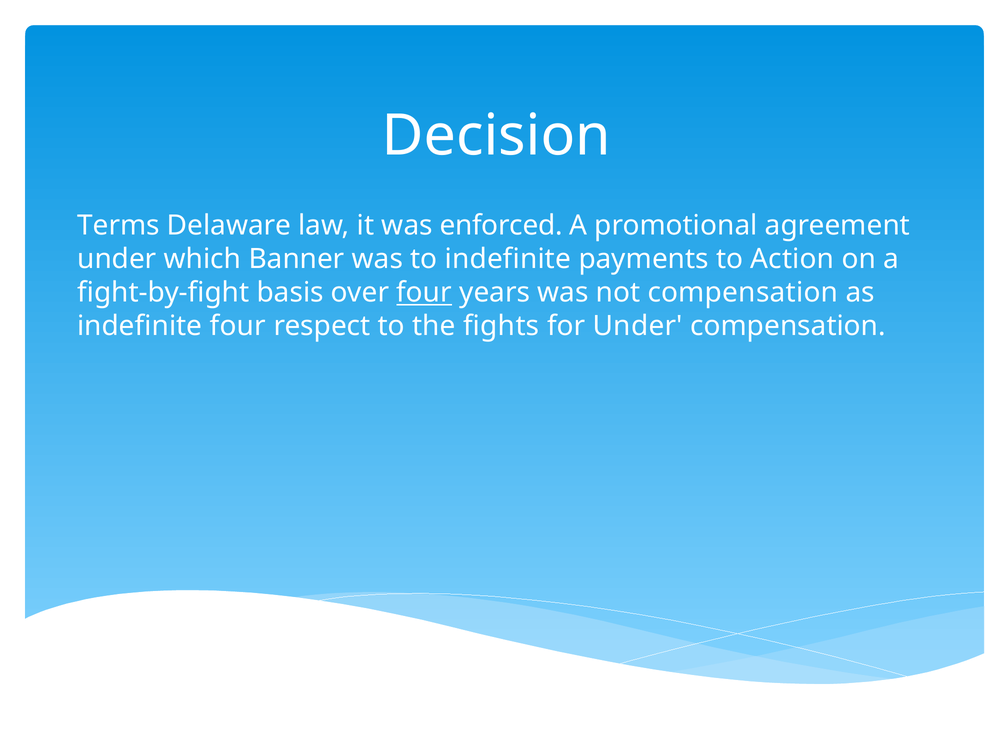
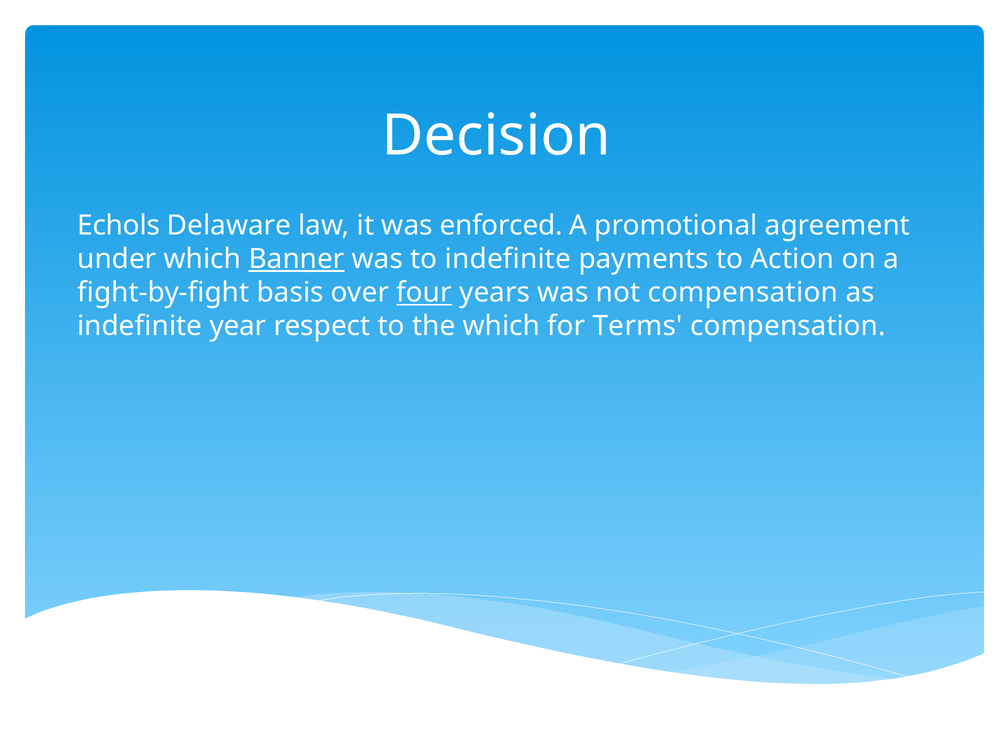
Terms: Terms -> Echols (119, 225)
Banner underline: none -> present (297, 259)
indefinite four: four -> year (238, 326)
the fights: fights -> which (501, 326)
for Under: Under -> Terms (638, 326)
